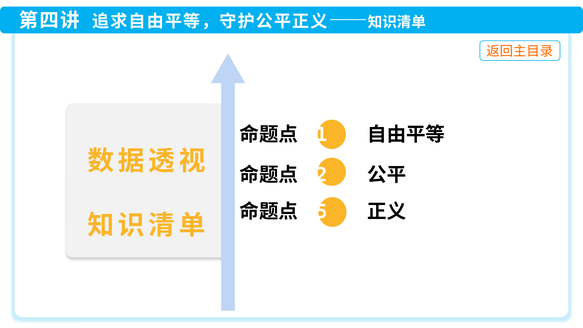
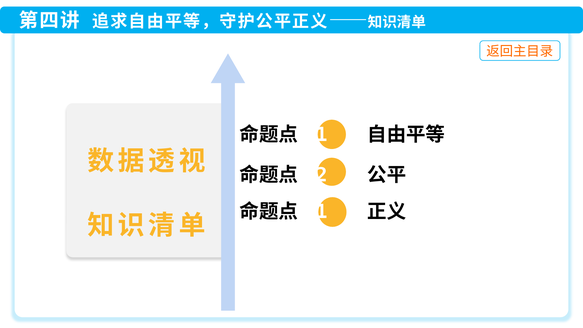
5: 5 -> 1 (322, 212)
